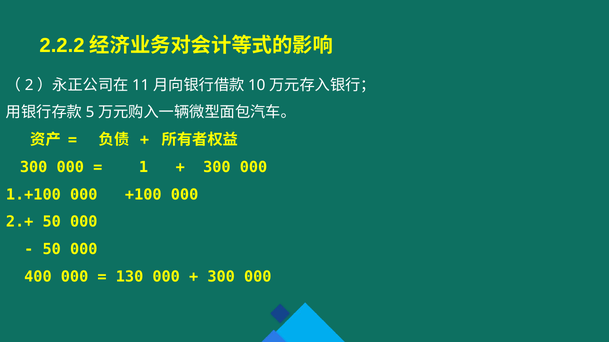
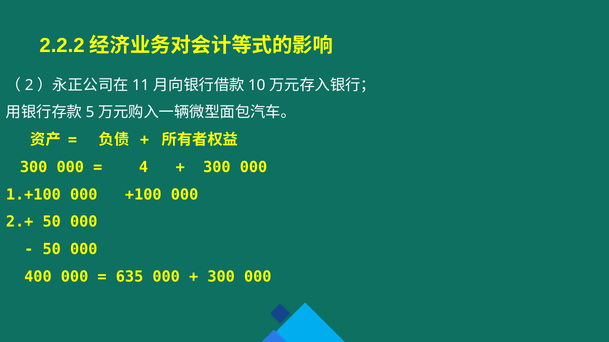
1: 1 -> 4 (144, 167)
130: 130 -> 635 (130, 277)
